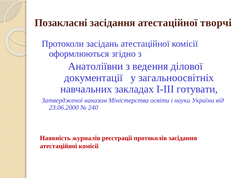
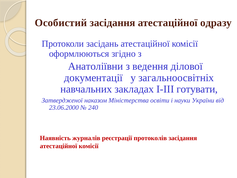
Позакласні: Позакласні -> Особистий (61, 23)
творчі: творчі -> одразу (216, 23)
